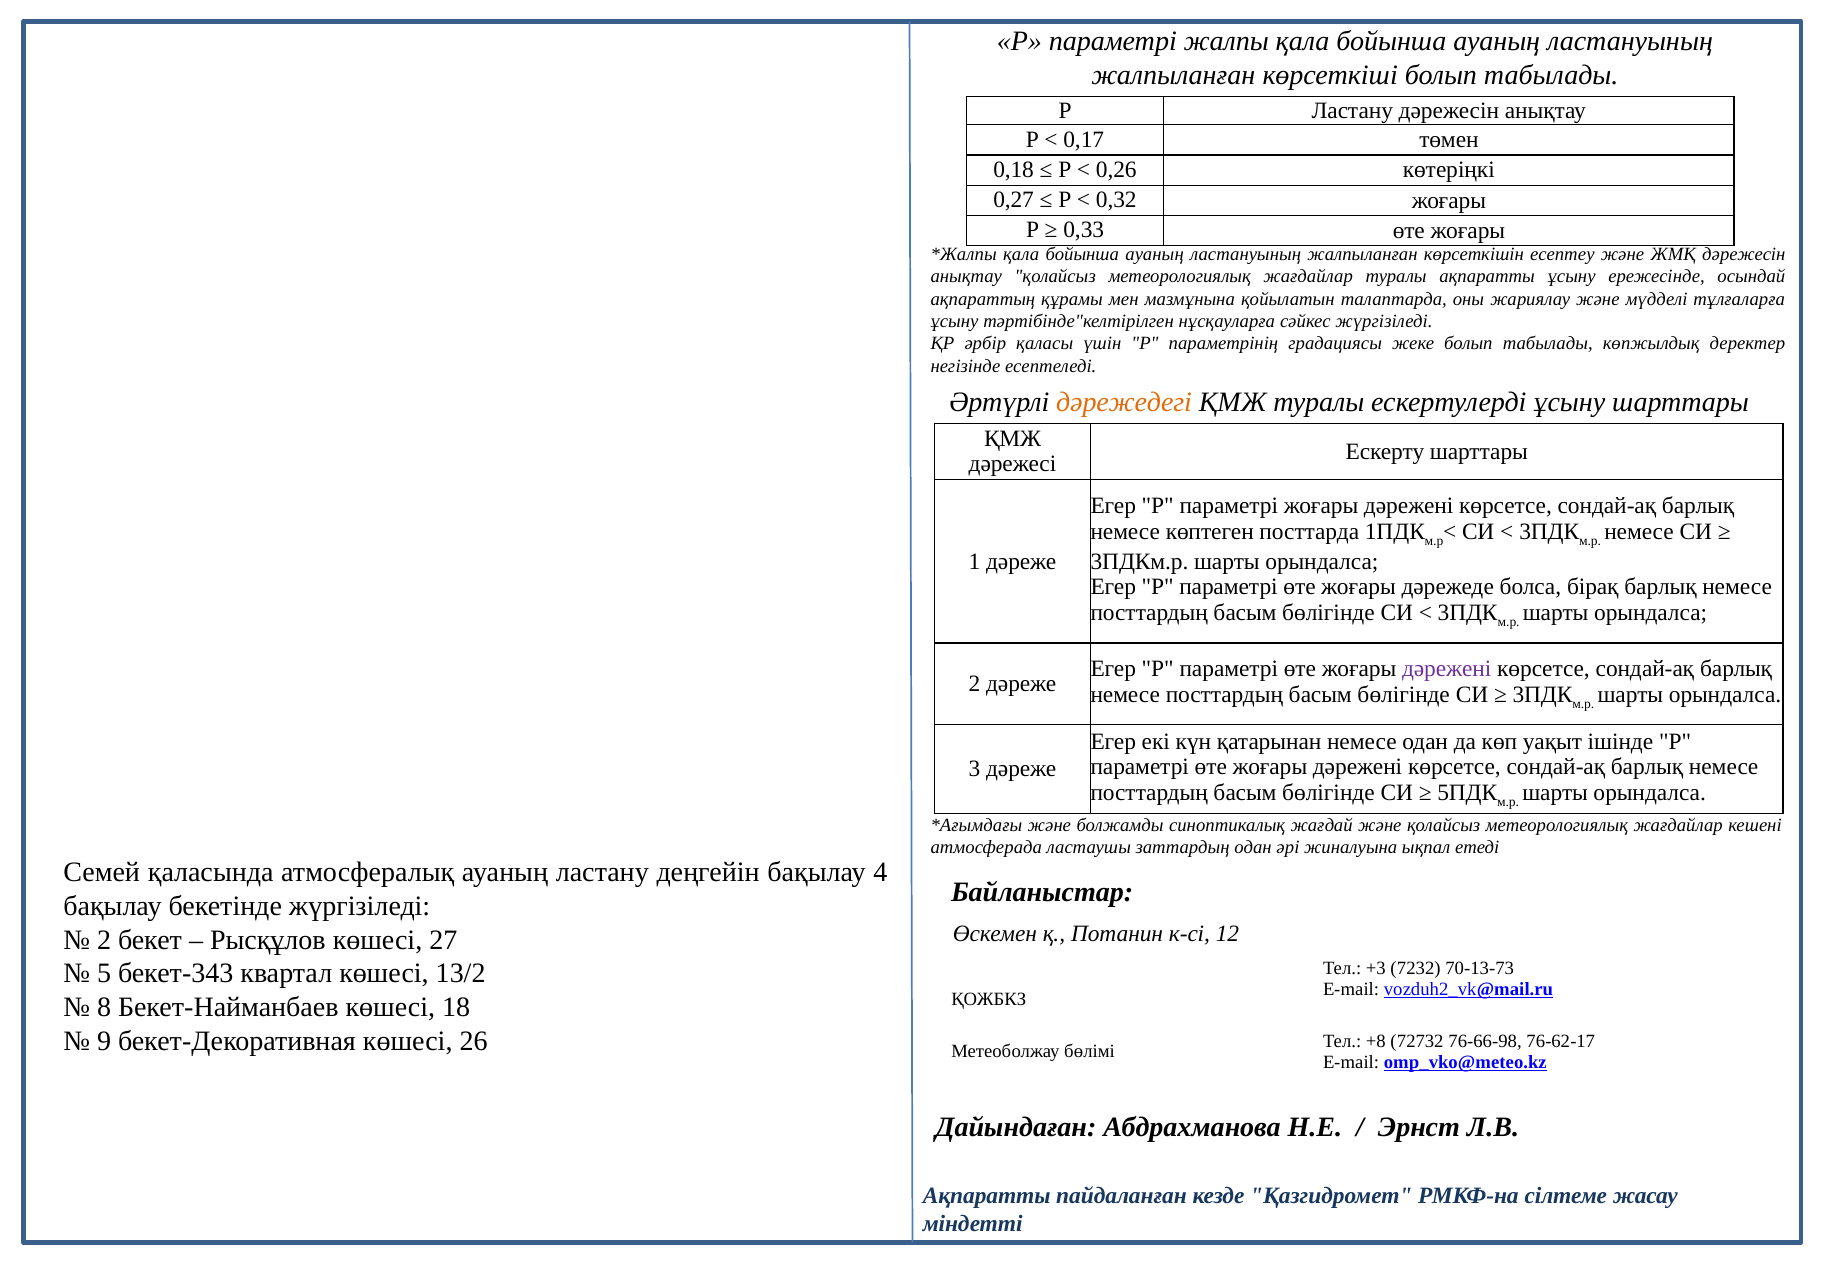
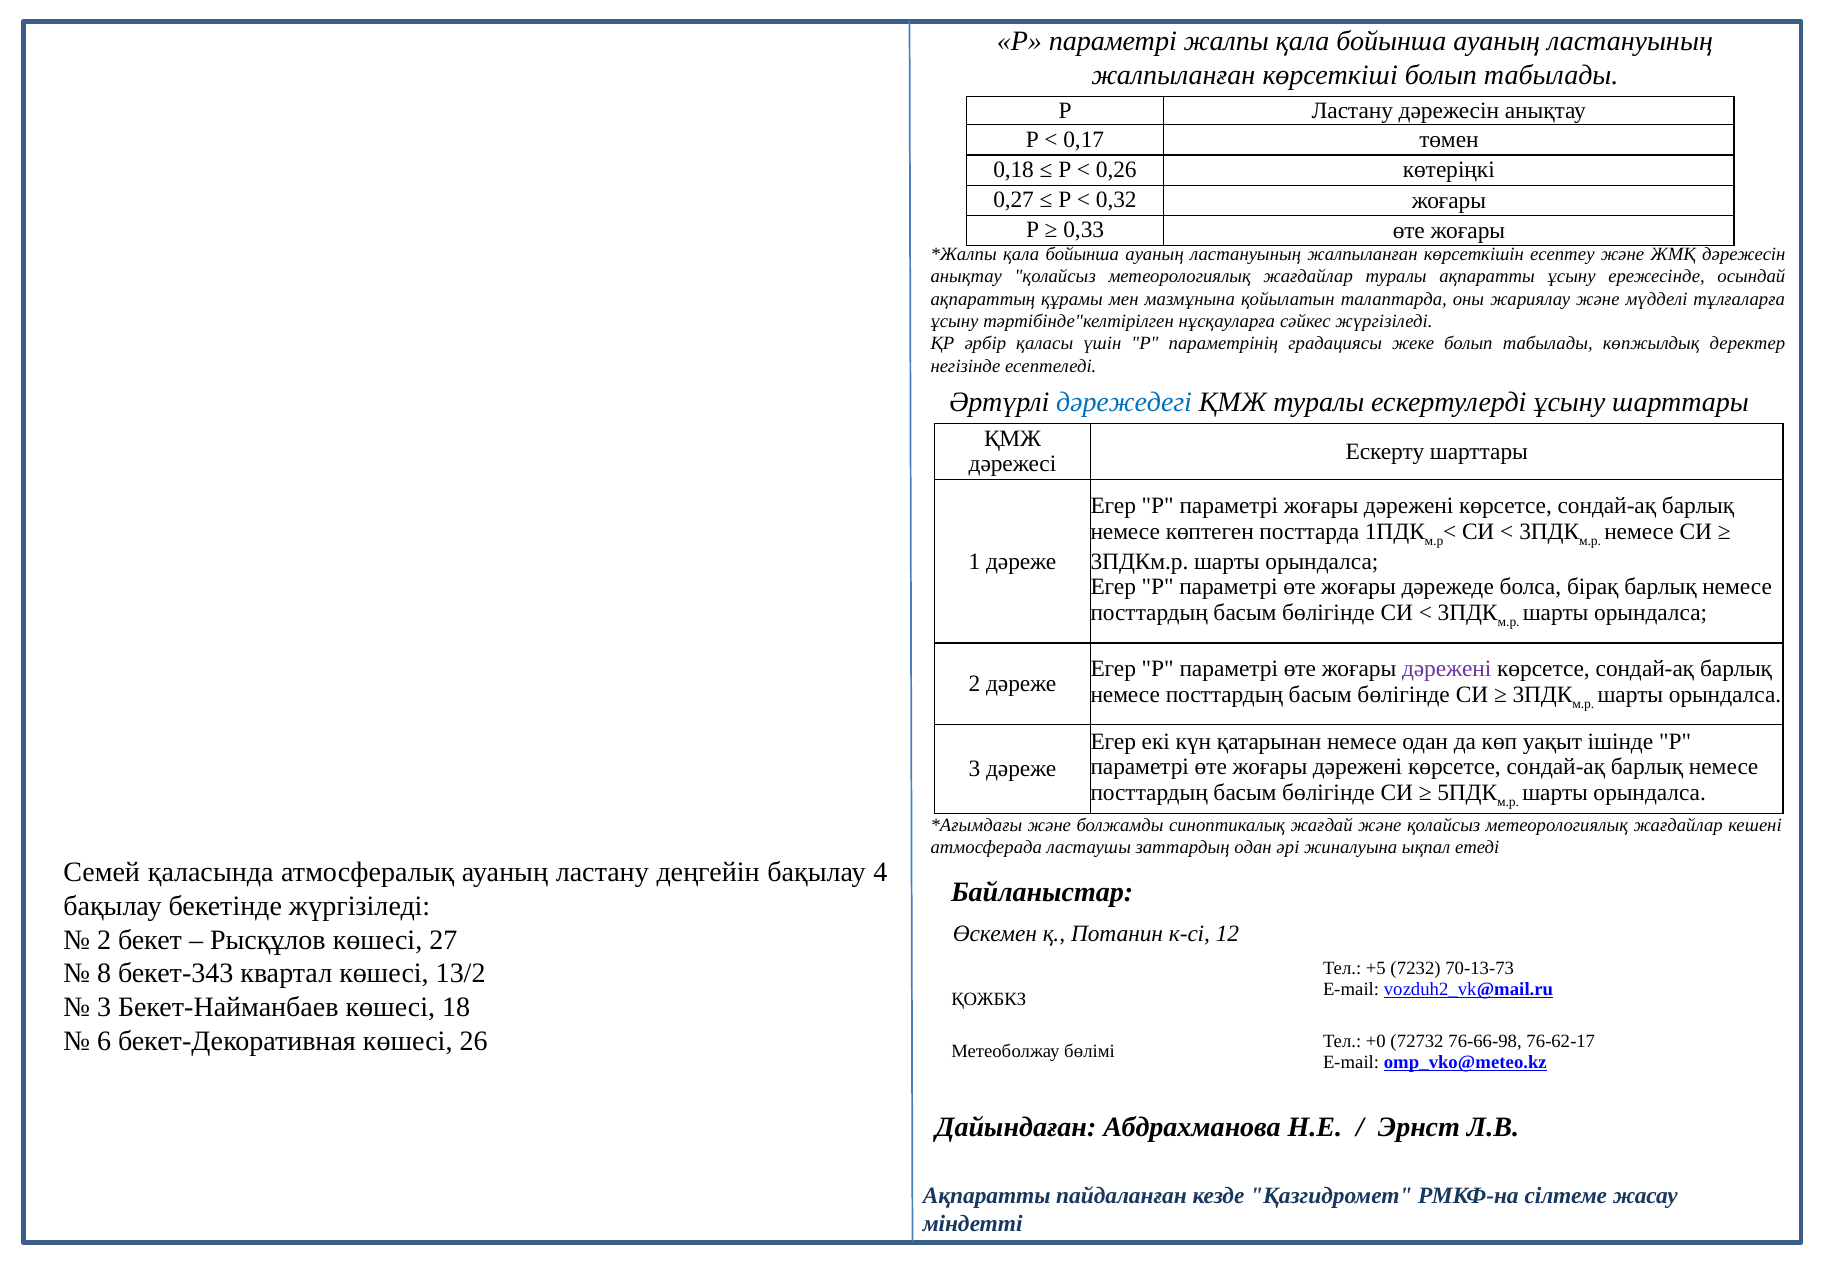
дәрежедегі colour: orange -> blue (1124, 402)
+3: +3 -> +5 (1376, 968)
5: 5 -> 8 (104, 973)
8: 8 -> 3 (104, 1007)
9: 9 -> 6 (104, 1041)
+8: +8 -> +0 (1376, 1041)
